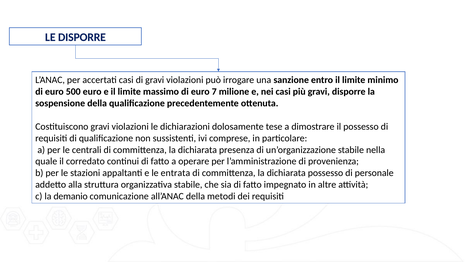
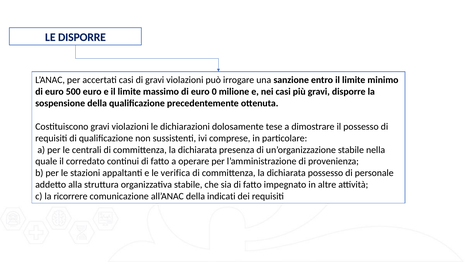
7: 7 -> 0 (214, 91)
entrata: entrata -> verifica (175, 173)
demanio: demanio -> ricorrere (71, 196)
metodi: metodi -> indicati (221, 196)
